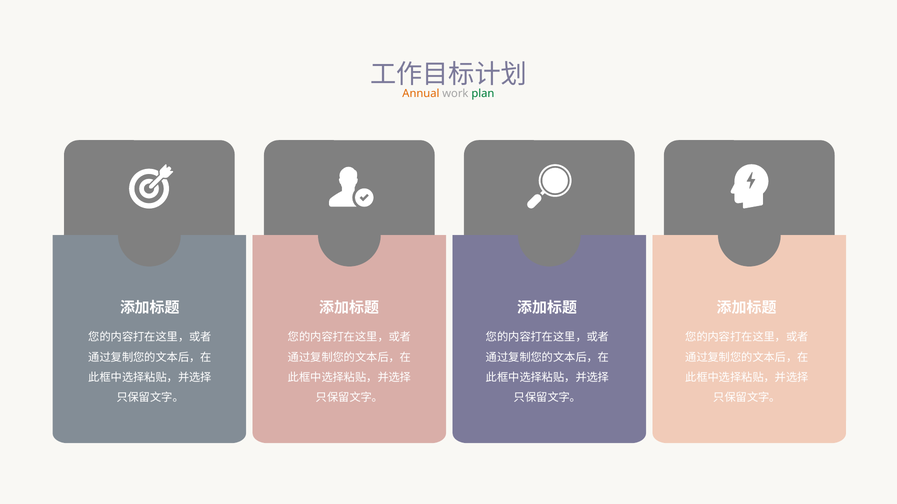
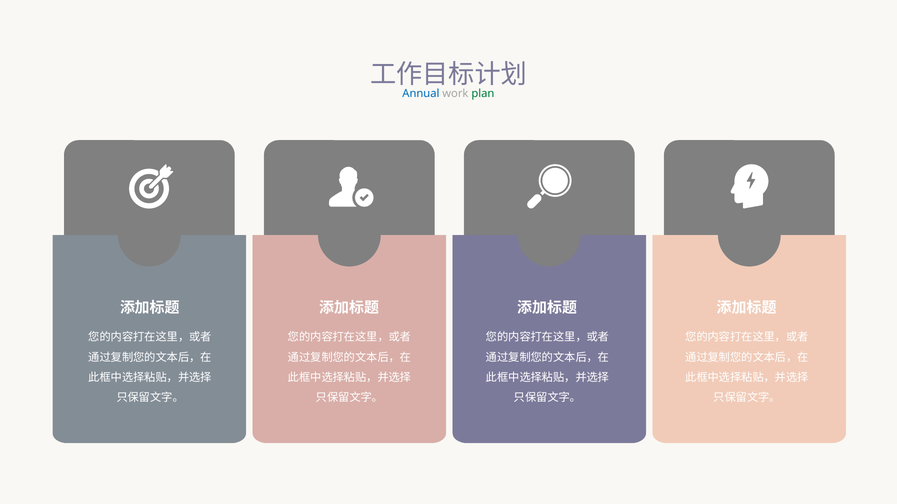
Annual colour: orange -> blue (421, 94)
